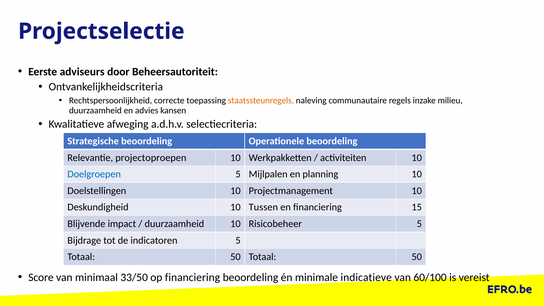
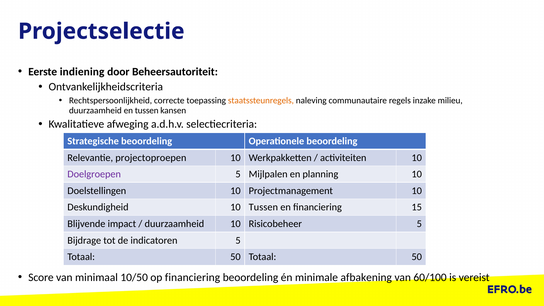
adviseurs: adviseurs -> indiening (82, 72)
en advies: advies -> tussen (147, 110)
Doelgroepen colour: blue -> purple (94, 174)
33/50: 33/50 -> 10/50 (134, 277)
indicatieve: indicatieve -> afbakening (366, 277)
